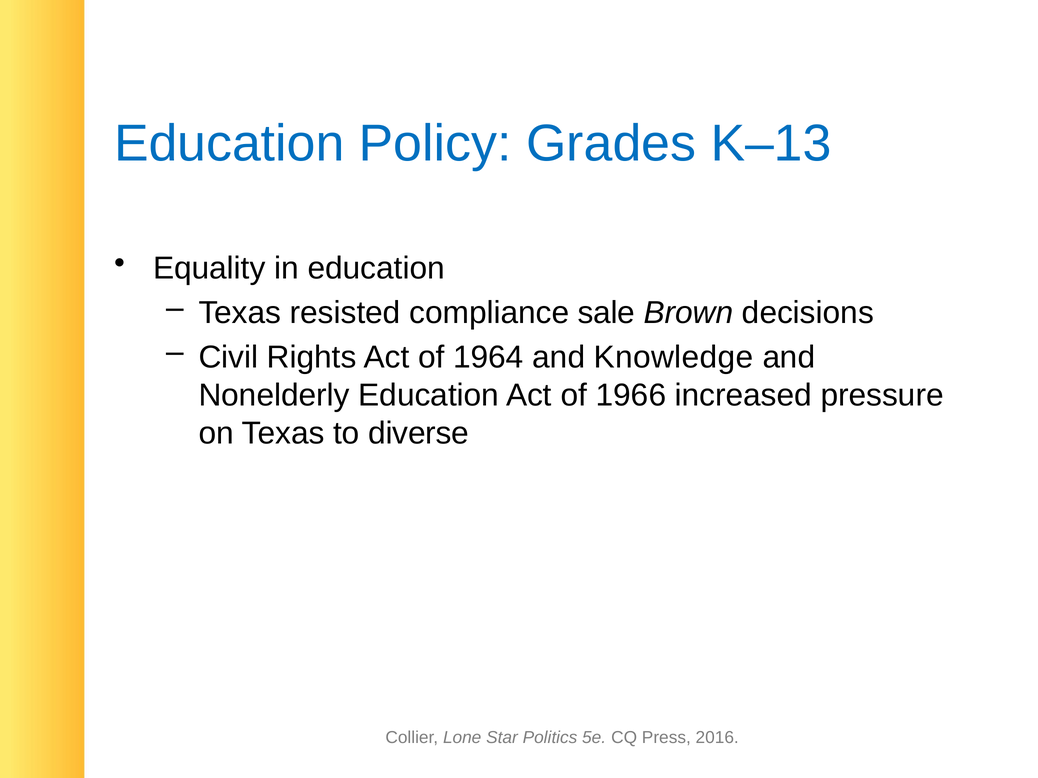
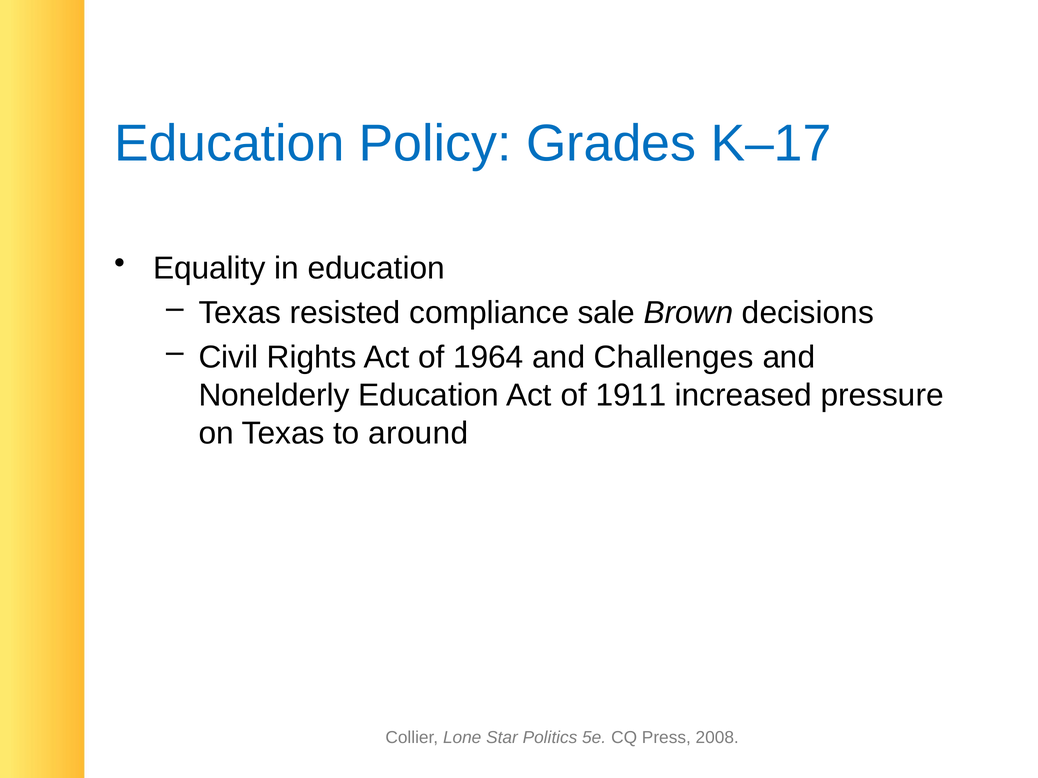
K–13: K–13 -> K–17 (771, 144)
Knowledge: Knowledge -> Challenges (674, 357)
1966: 1966 -> 1911 (631, 395)
diverse: diverse -> around (418, 434)
2016: 2016 -> 2008 (717, 738)
